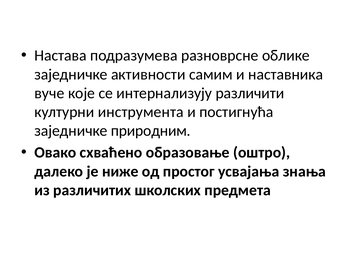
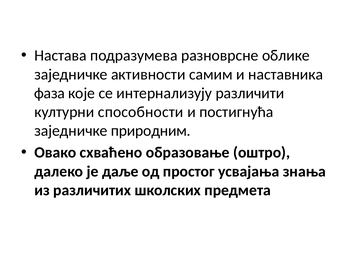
вуче: вуче -> фаза (50, 93)
инструмента: инструмента -> способности (141, 112)
ниже: ниже -> даље (120, 171)
